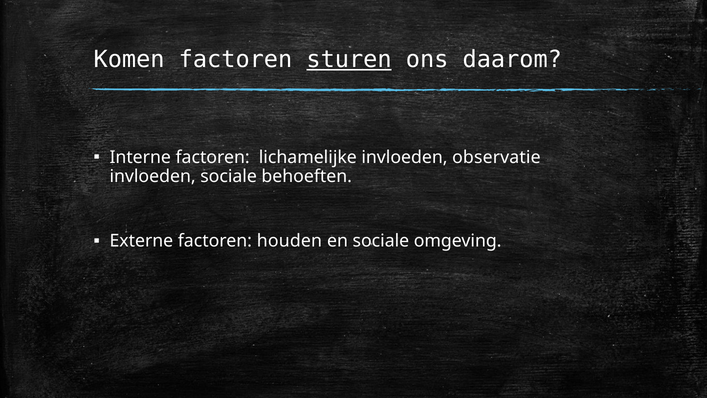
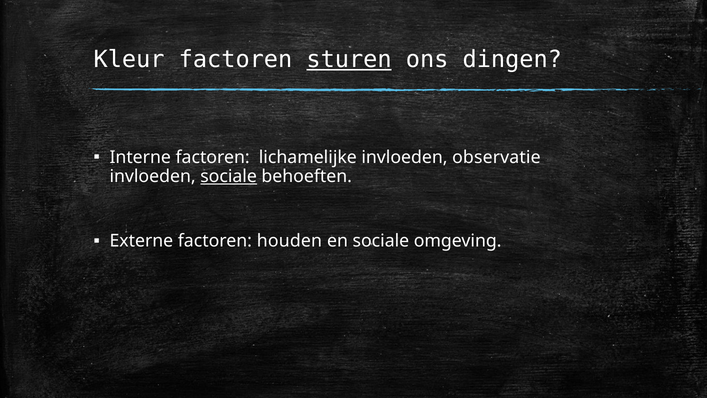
Komen: Komen -> Kleur (129, 60)
daarom: daarom -> dingen (512, 60)
sociale underline: none -> present (229, 176)
